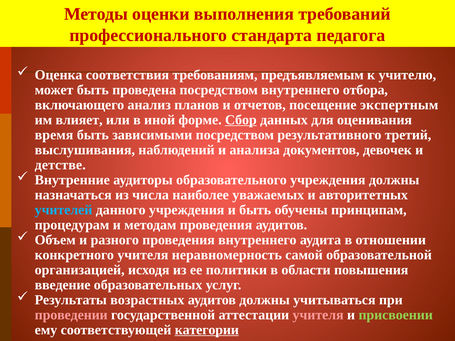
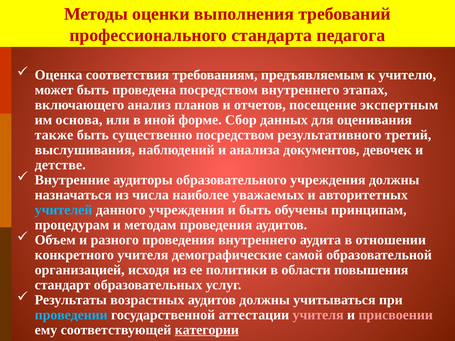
отбора: отбора -> этапах (365, 90)
влияет: влияет -> основа (79, 120)
Сбор underline: present -> none (241, 120)
время: время -> также (54, 135)
зависимыми: зависимыми -> существенно (152, 135)
неравномерность: неравномерность -> демографические (227, 255)
введение: введение -> стандарт (63, 285)
проведении colour: pink -> light blue (71, 315)
присвоении colour: light green -> pink (396, 315)
